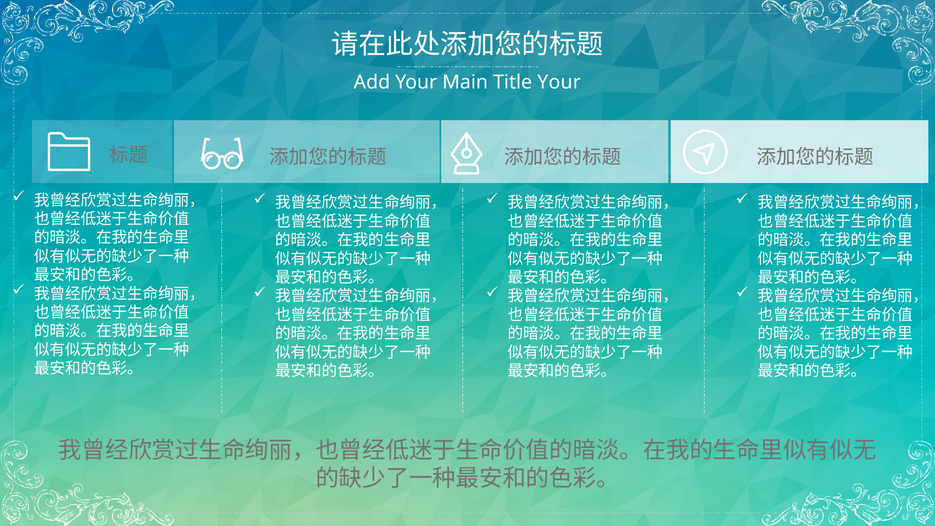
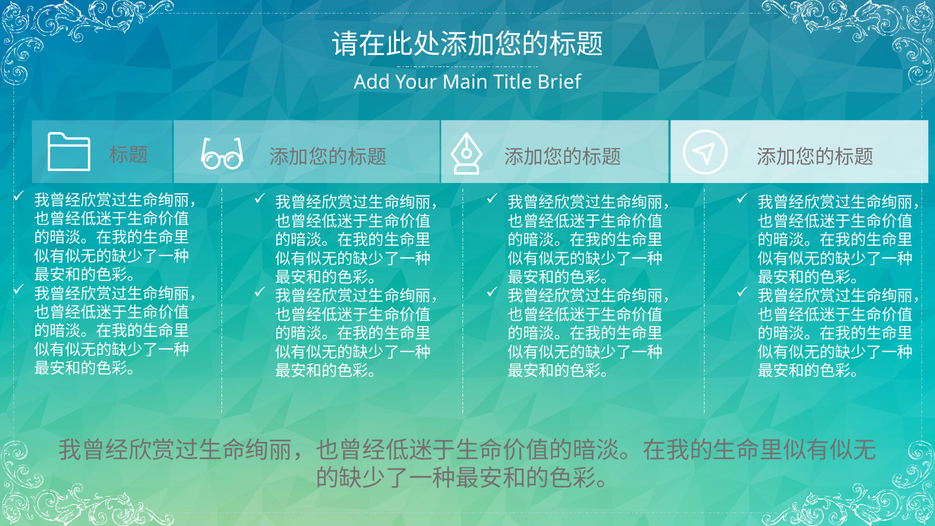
Title Your: Your -> Brief (559, 82)
